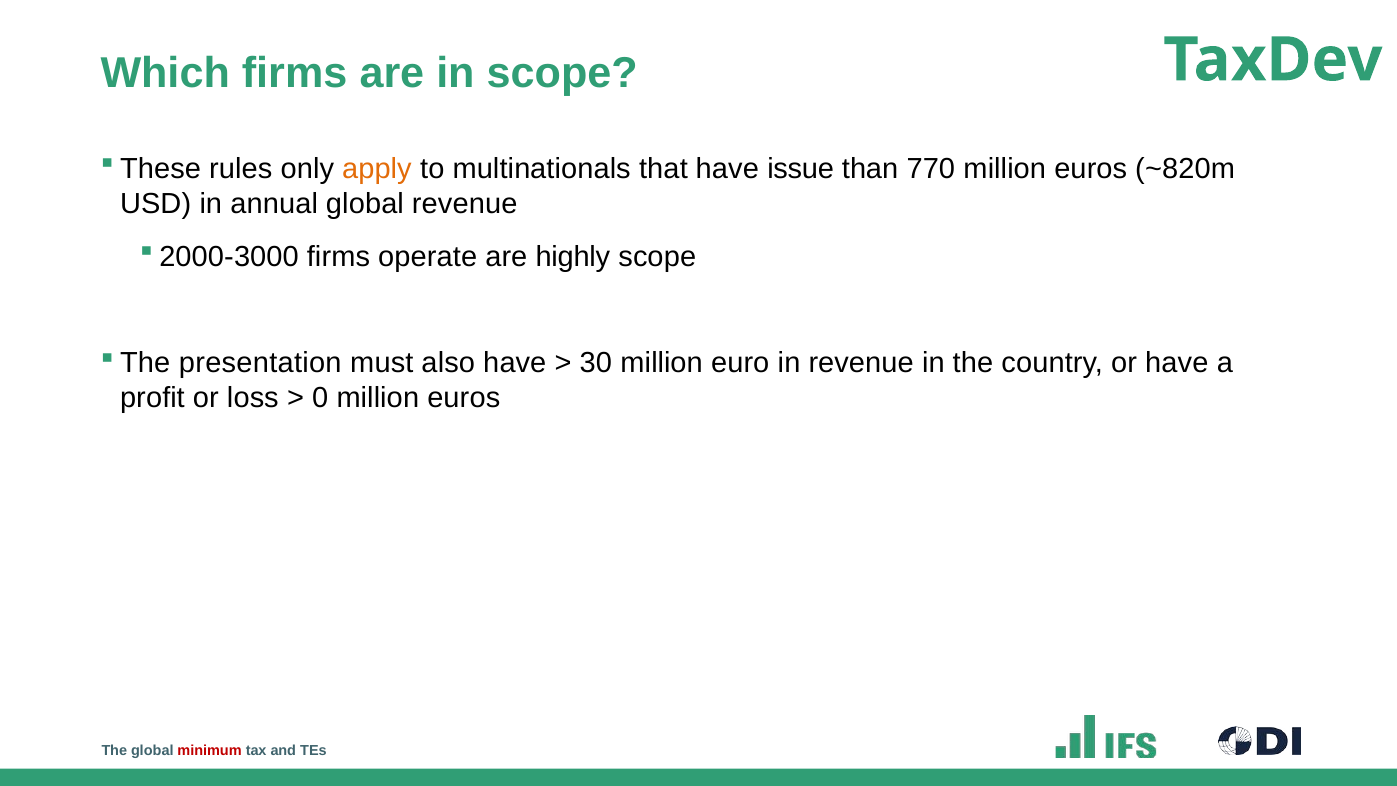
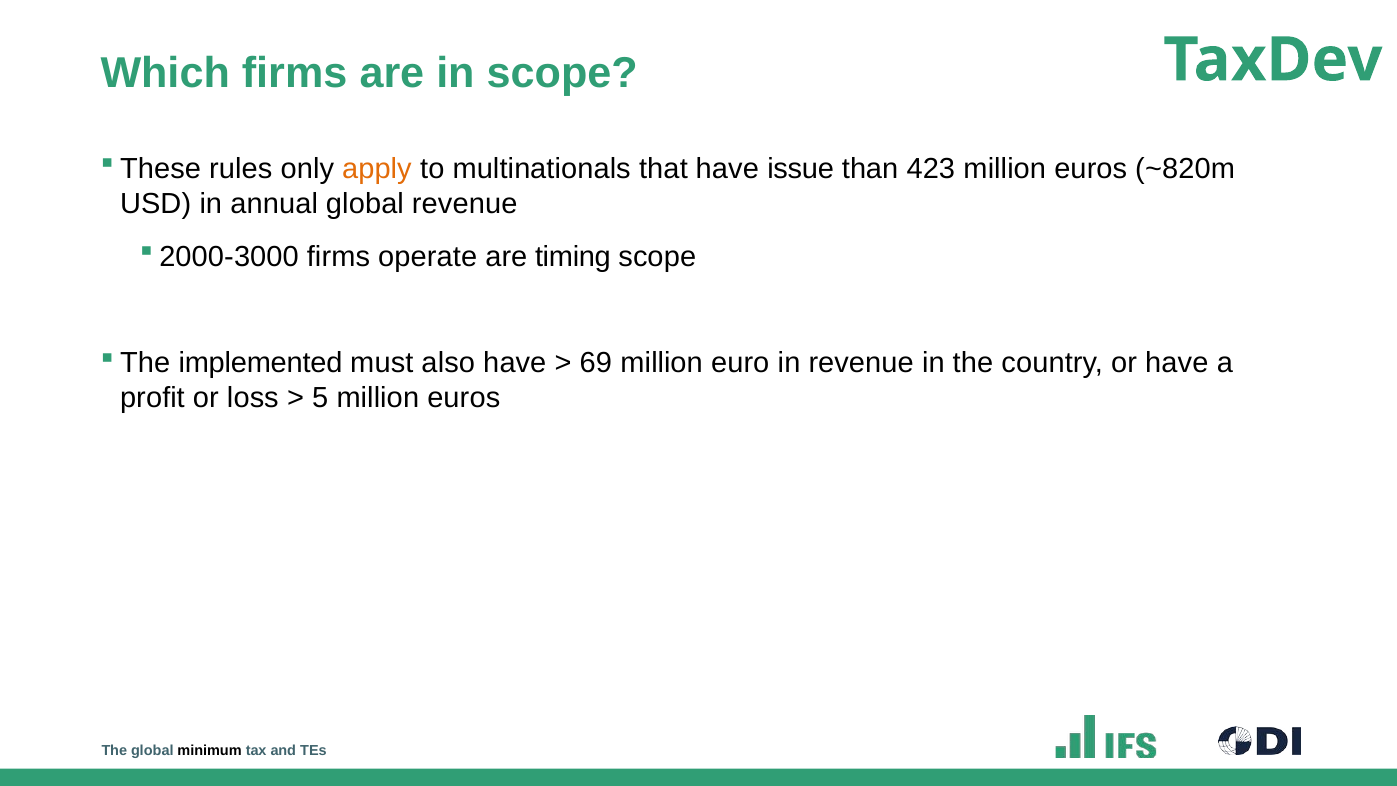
770: 770 -> 423 (931, 169)
highly: highly -> timing (573, 257)
presentation: presentation -> implemented (260, 363)
30: 30 -> 69 (596, 363)
0: 0 -> 5 (320, 398)
minimum colour: red -> black (210, 750)
